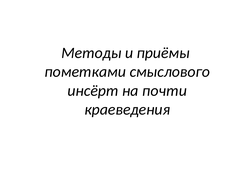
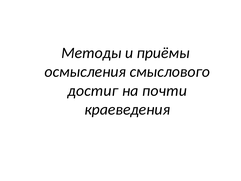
пометками: пометками -> осмысления (85, 72)
инсёрт: инсёрт -> достиг (93, 91)
